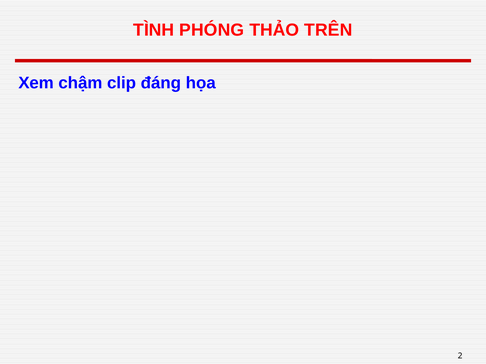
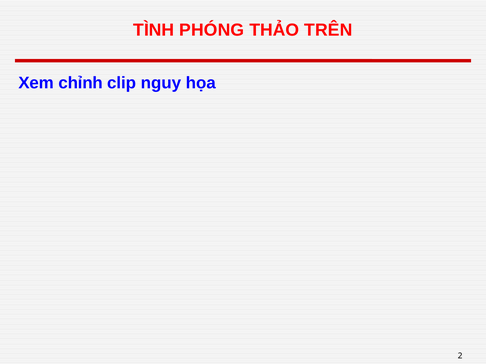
chậm: chậm -> chỉnh (81, 83)
đáng: đáng -> nguy (161, 83)
